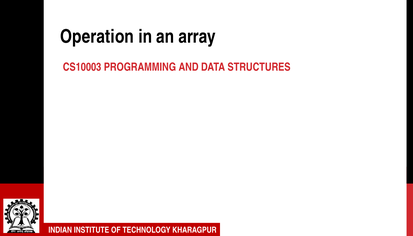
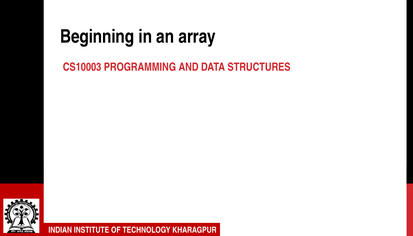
Operation: Operation -> Beginning (97, 37)
